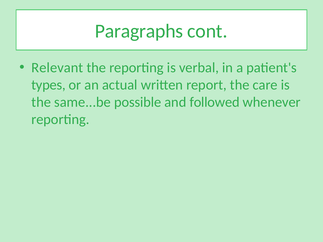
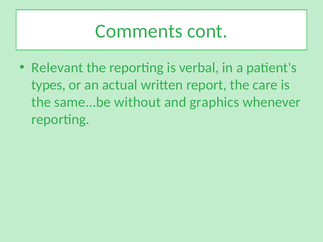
Paragraphs: Paragraphs -> Comments (139, 31)
possible: possible -> without (138, 102)
followed: followed -> graphics (214, 102)
